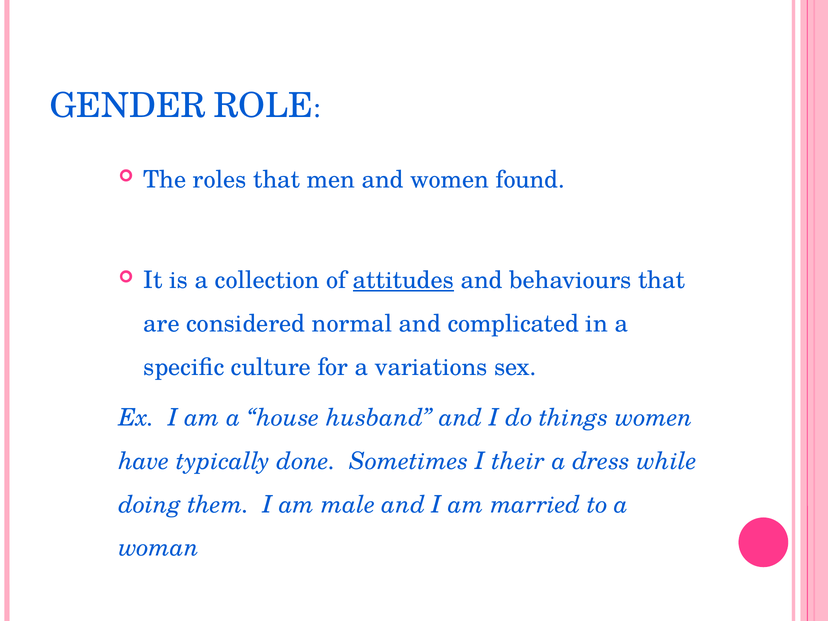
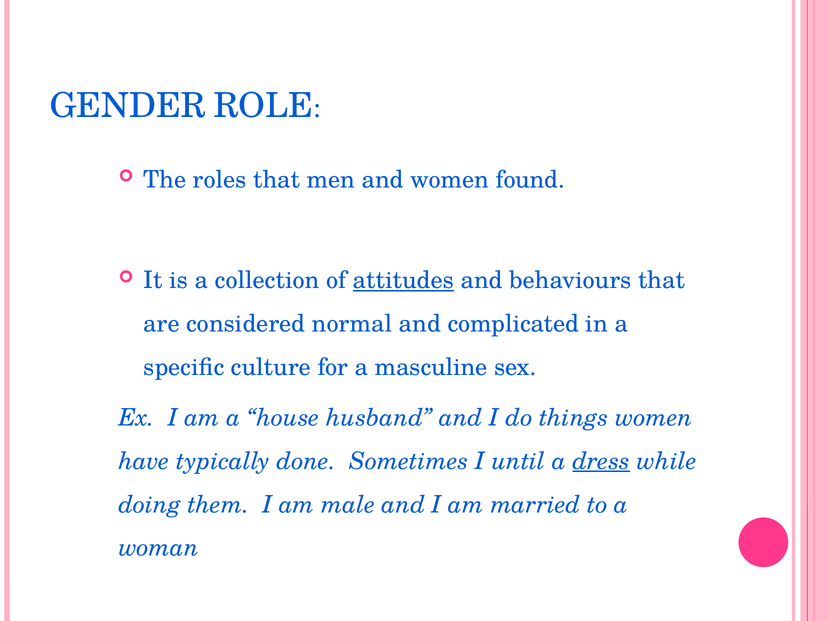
variations: variations -> masculine (431, 367)
their: their -> until (519, 461)
dress underline: none -> present (601, 461)
